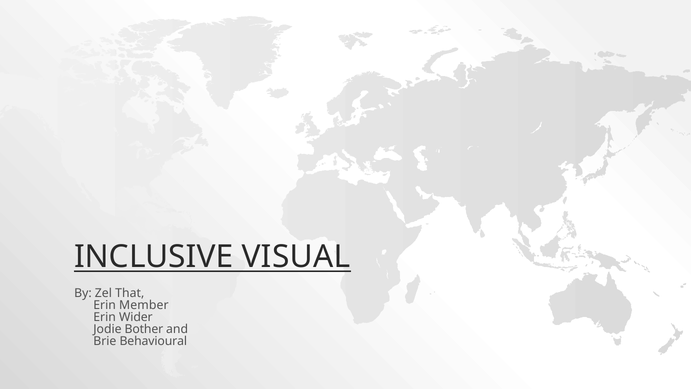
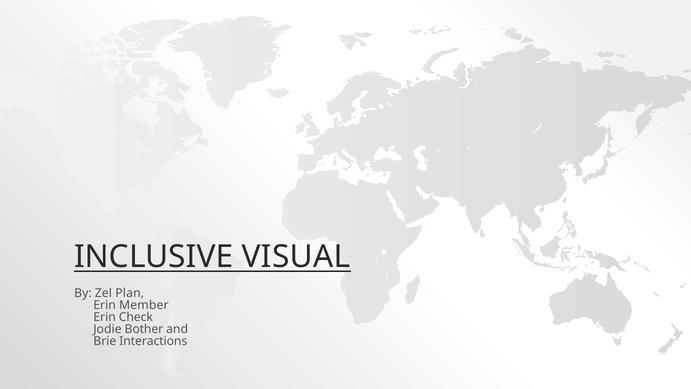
That: That -> Plan (130, 293)
Wider: Wider -> Check (136, 317)
Behavioural: Behavioural -> Interactions (153, 341)
